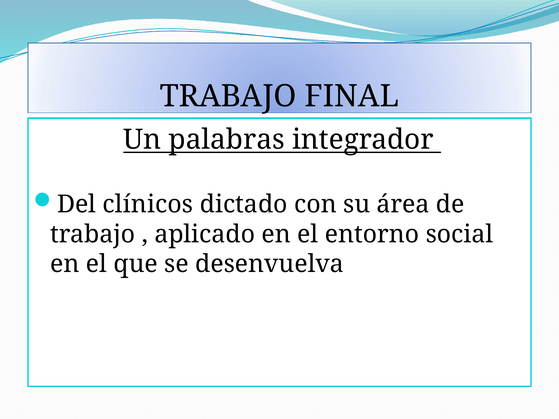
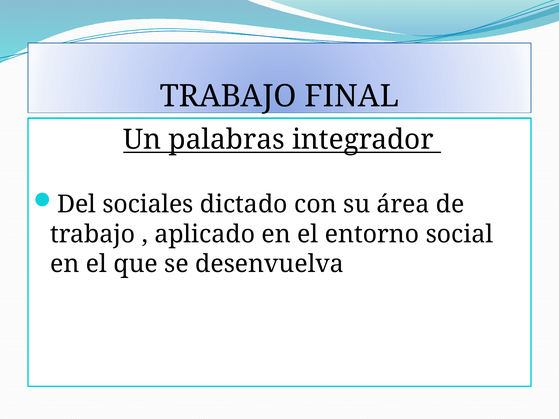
clínicos: clínicos -> sociales (148, 204)
